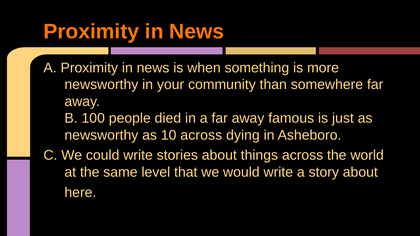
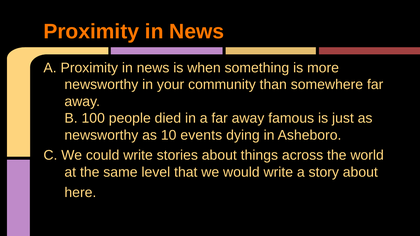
10 across: across -> events (201, 135)
